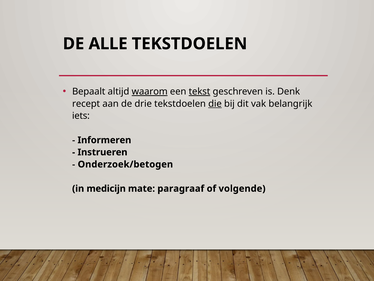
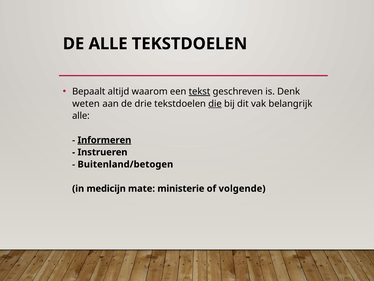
waarom underline: present -> none (150, 91)
recept: recept -> weten (86, 104)
iets: iets -> alle (81, 116)
Informeren underline: none -> present (104, 140)
Onderzoek/betogen: Onderzoek/betogen -> Buitenland/betogen (125, 164)
paragraaf: paragraaf -> ministerie (181, 188)
